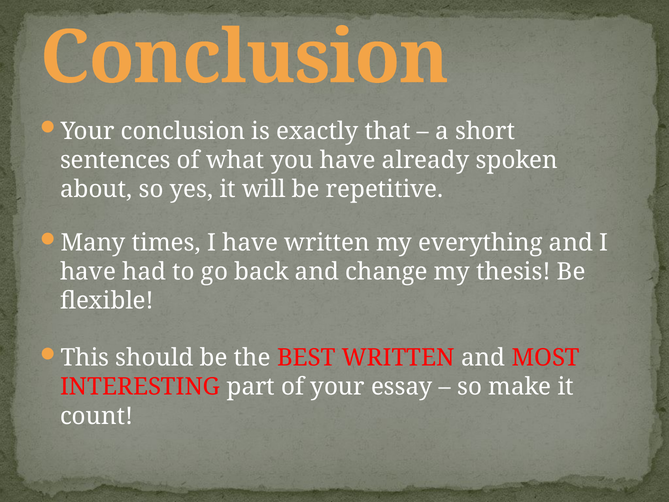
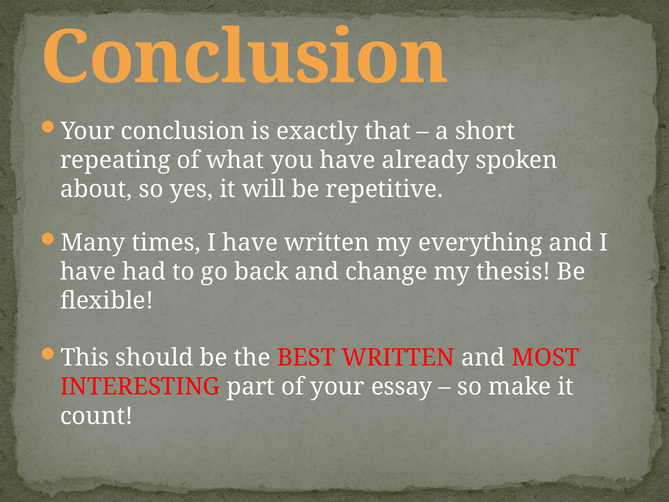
sentences: sentences -> repeating (115, 160)
